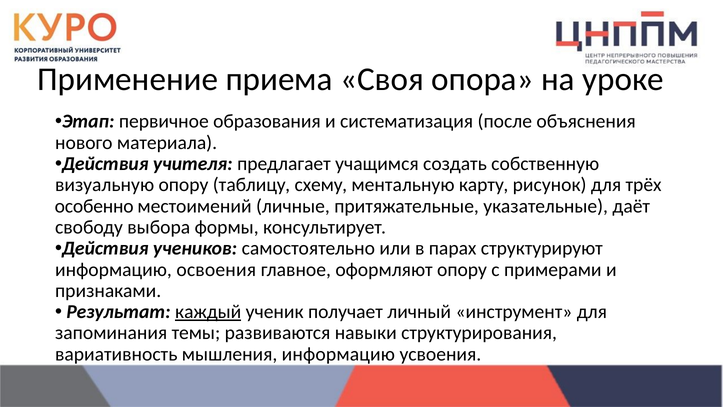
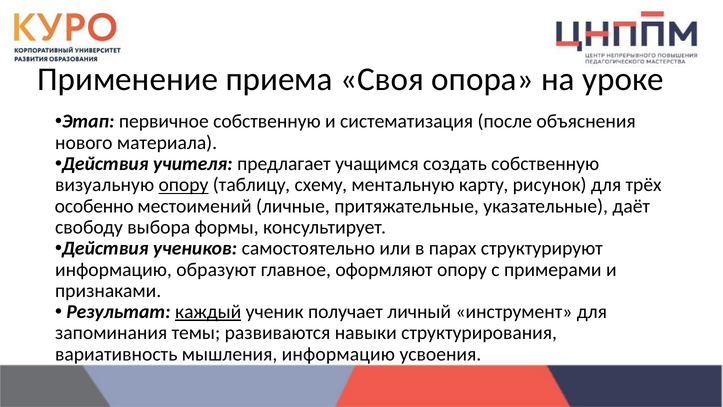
первичное образования: образования -> собственную (267, 121)
опору underline: none -> present (183, 185)
освоения: освоения -> образуют (216, 269)
